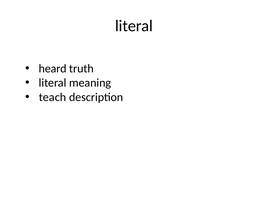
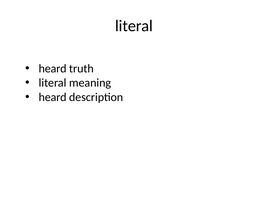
teach: teach -> heard (53, 97)
